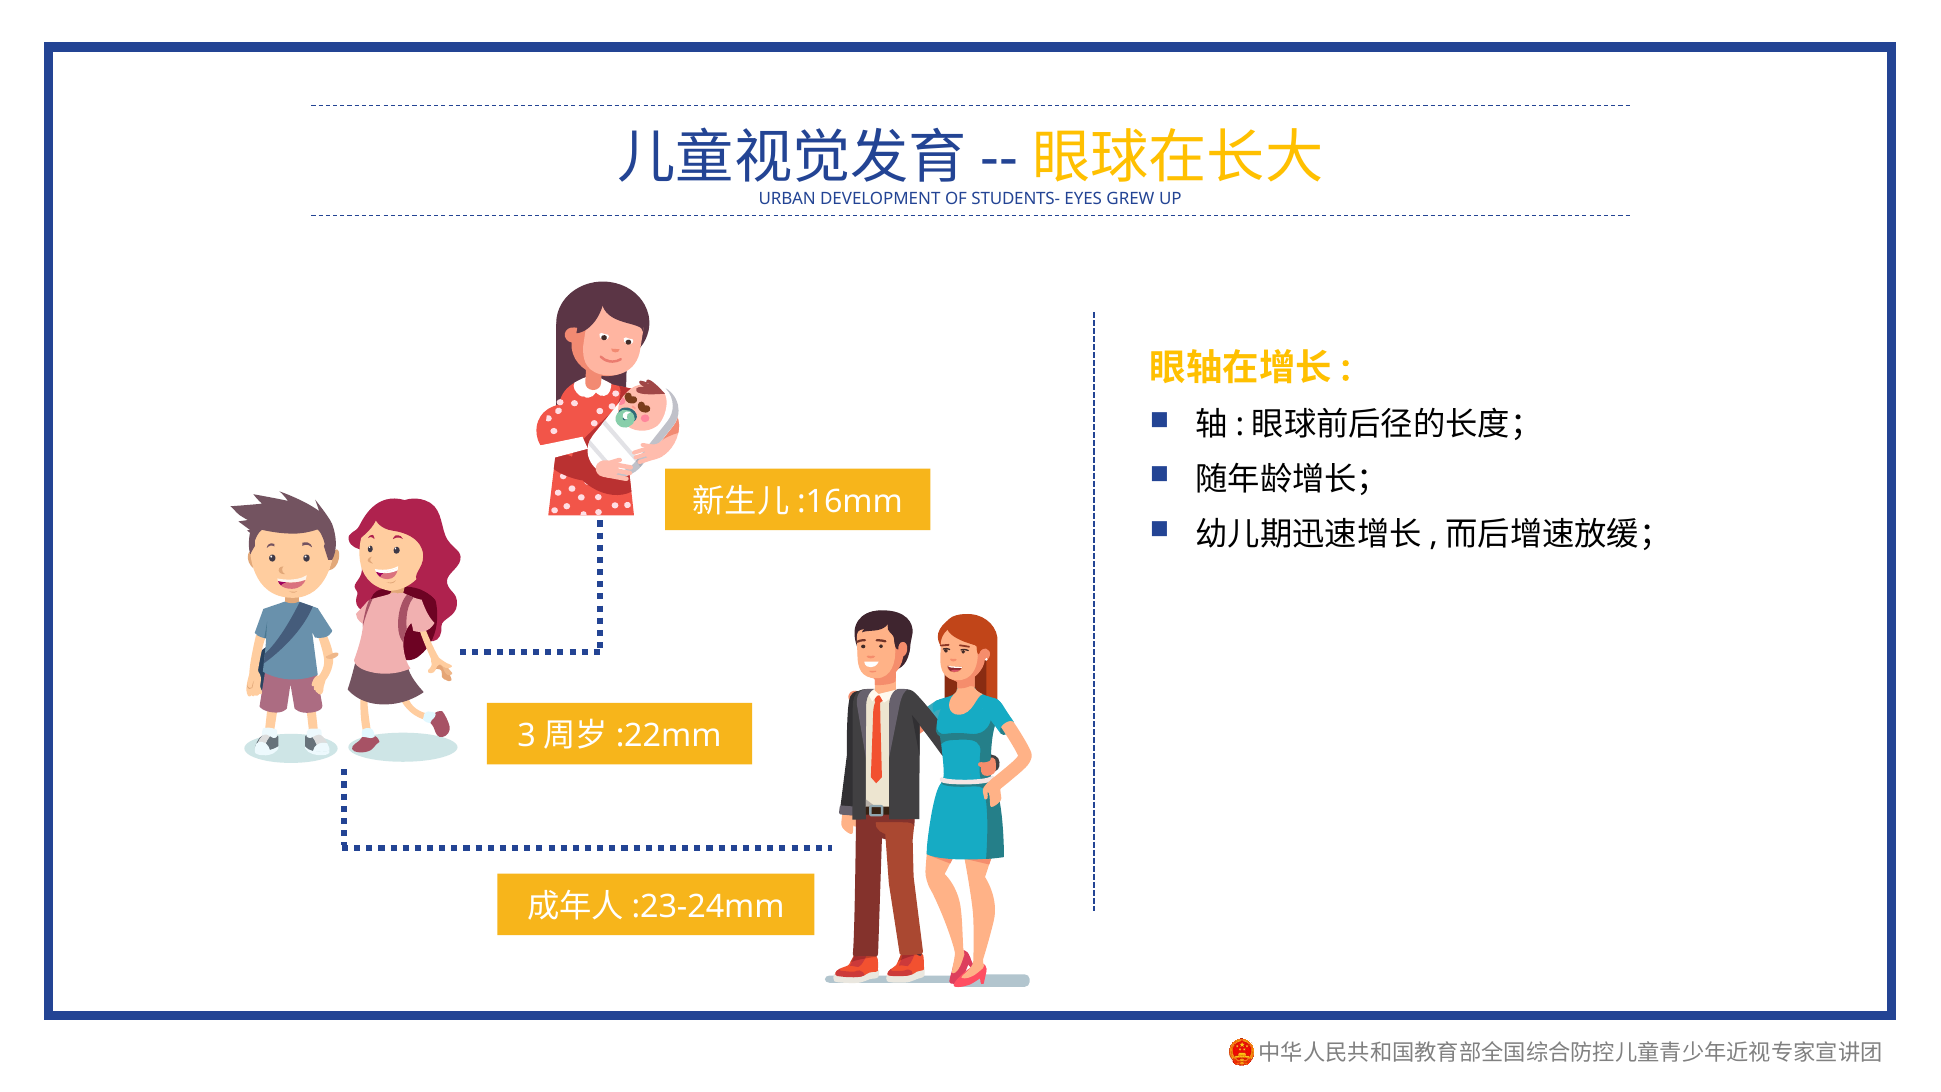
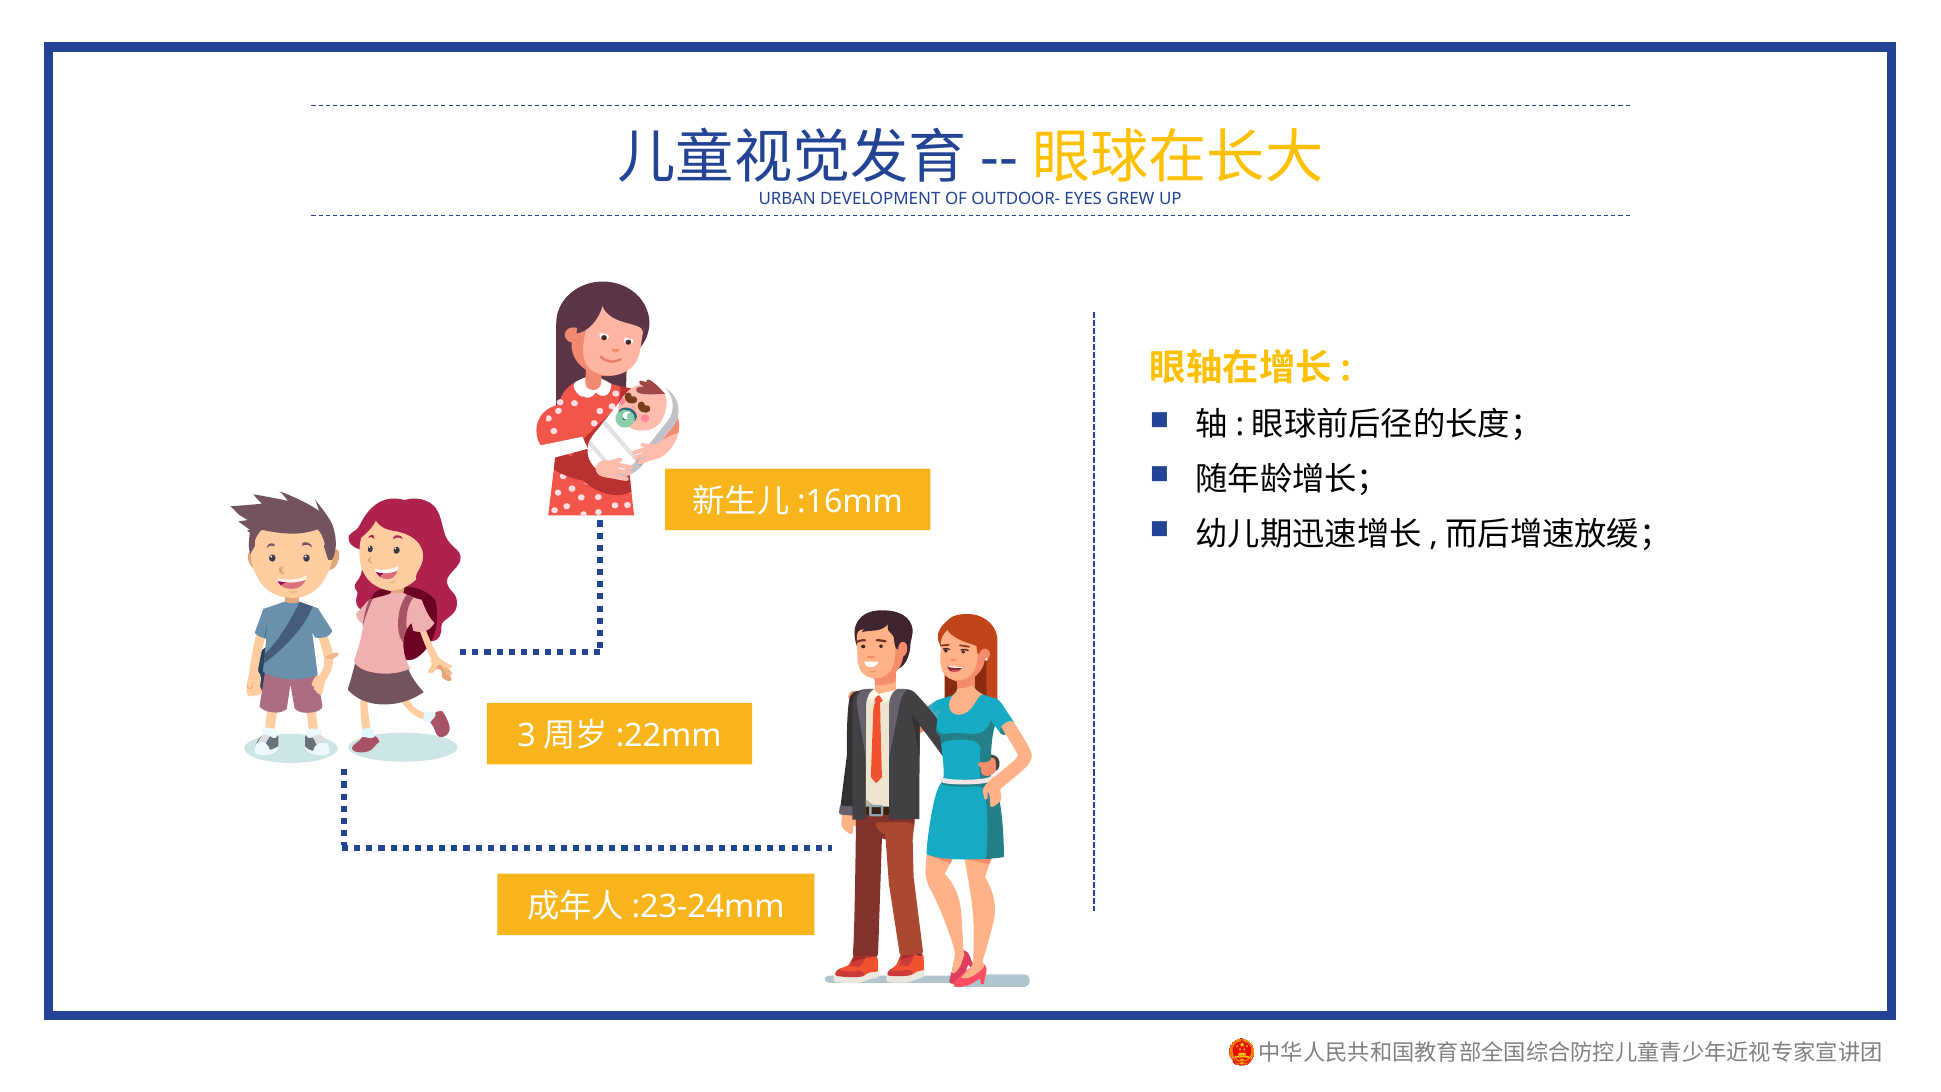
STUDENTS-: STUDENTS- -> OUTDOOR- (1016, 199)
